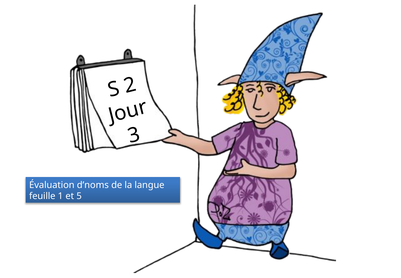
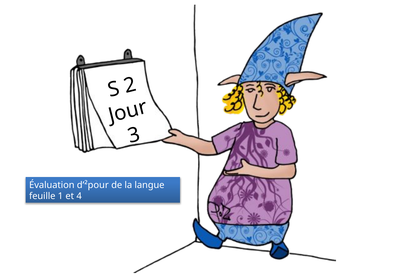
d’noms: d’noms -> d’²pour (93, 185)
5: 5 -> 4 (79, 196)
